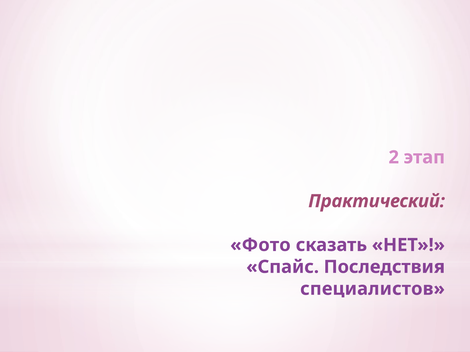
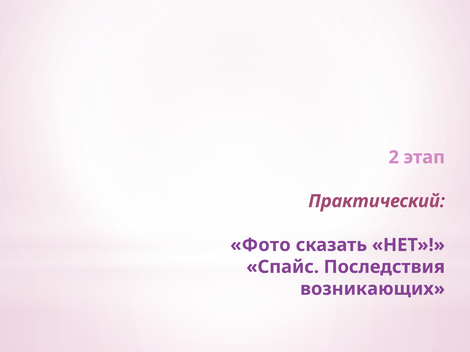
специалистов: специалистов -> возникающих (373, 289)
